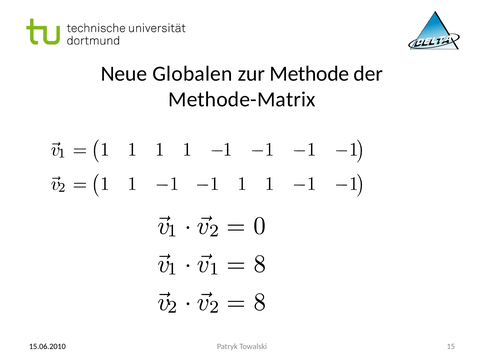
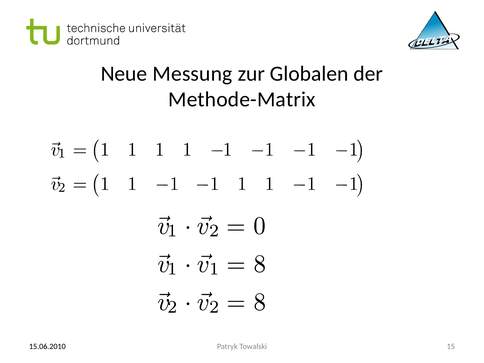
Globalen: Globalen -> Messung (192, 74)
Methode: Methode -> Globalen (309, 74)
